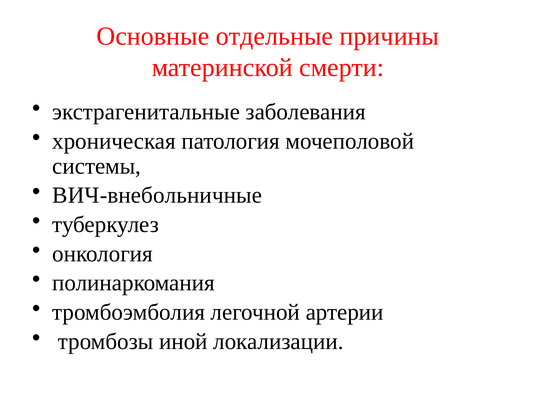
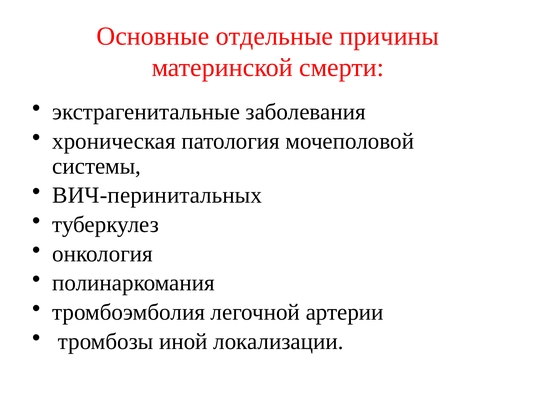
ВИЧ-внебольничные: ВИЧ-внебольничные -> ВИЧ-перинитальных (157, 195)
